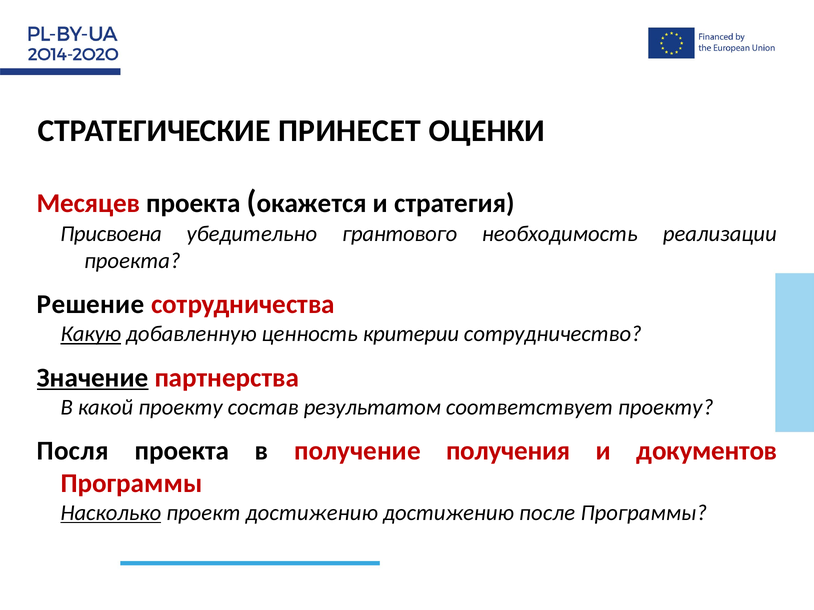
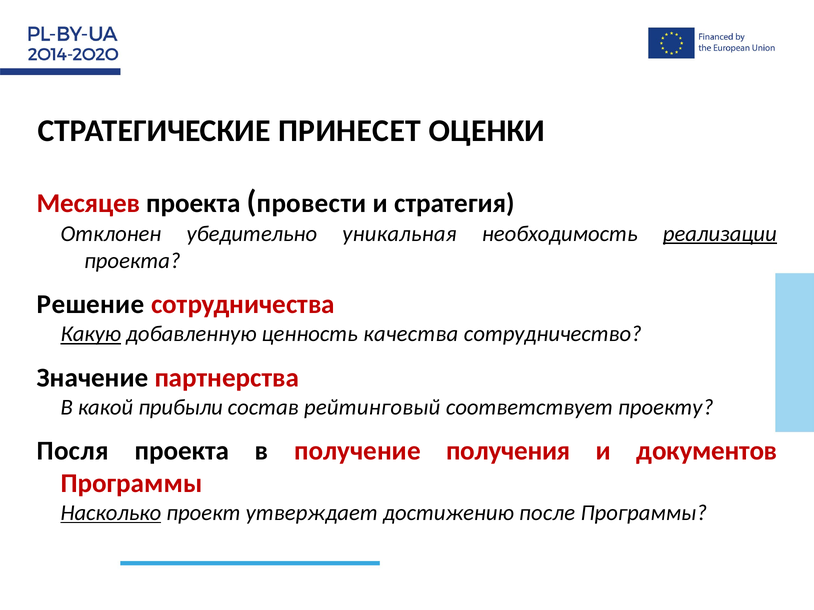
окажется: окажется -> провести (312, 203)
Присвоена: Присвоена -> Отклонен (111, 234)
грантового: грантового -> уникальная (399, 234)
реализации underline: none -> present (720, 234)
критерии: критерии -> качества (411, 334)
Значение underline: present -> none (93, 378)
какой проекту: проекту -> прибыли (181, 407)
результатом: результатом -> рейтинговый (372, 407)
проект достижению: достижению -> утверждает (312, 513)
